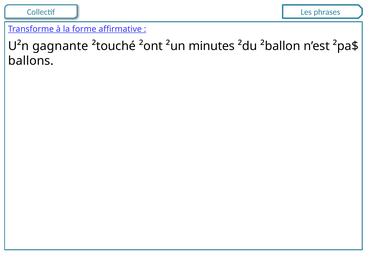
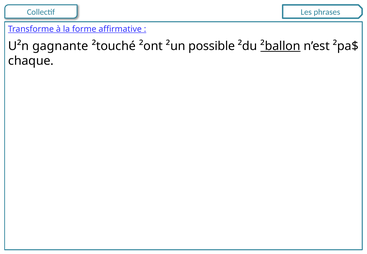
minutes: minutes -> possible (212, 46)
²ballon underline: none -> present (280, 46)
ballons: ballons -> chaque (31, 61)
